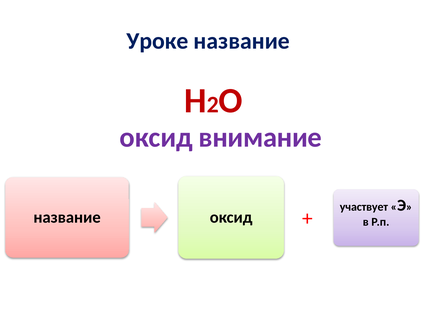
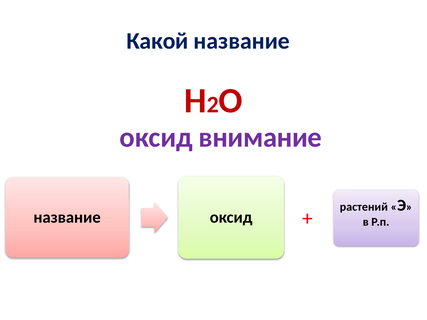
Уроке: Уроке -> Какой (157, 41)
участвует: участвует -> растений (364, 207)
